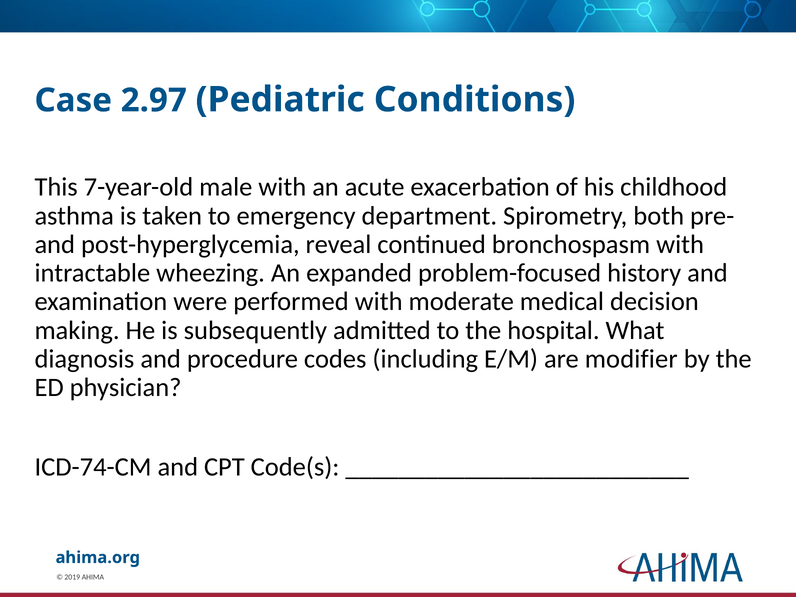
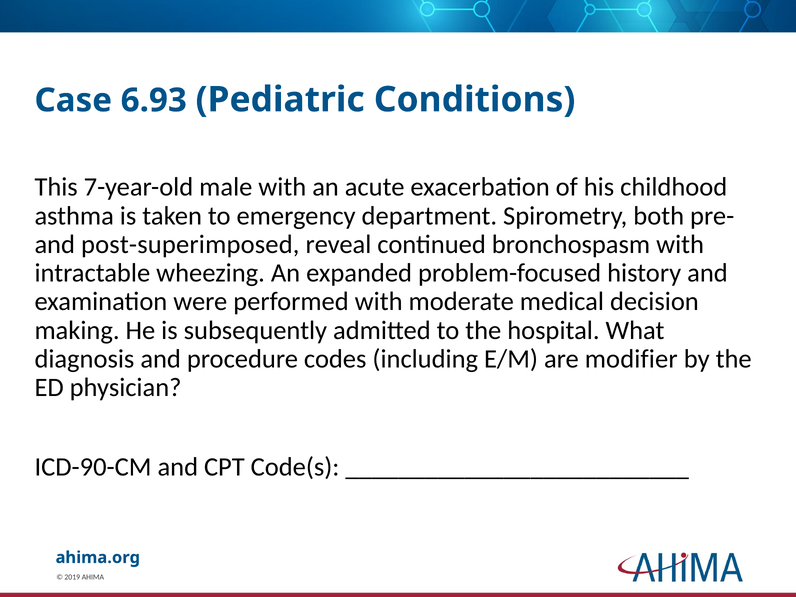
2.97: 2.97 -> 6.93 (154, 100)
post-hyperglycemia: post-hyperglycemia -> post-superimposed (190, 244)
ICD-74-CM: ICD-74-CM -> ICD-90-CM (93, 467)
